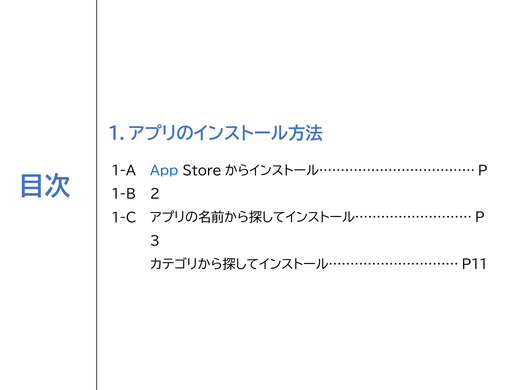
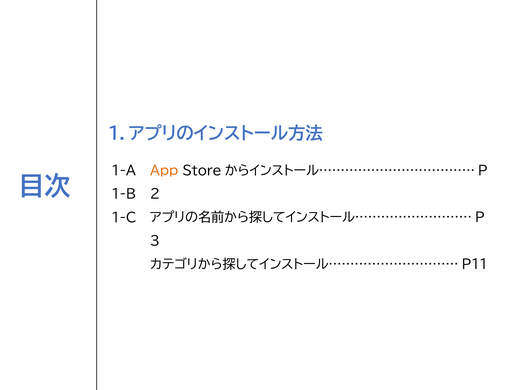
App colour: blue -> orange (164, 171)
